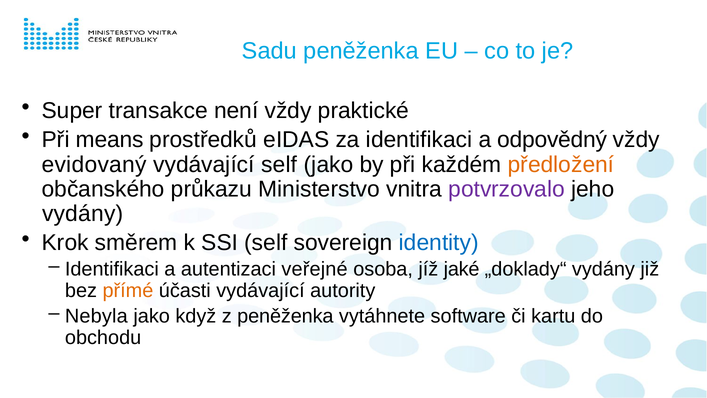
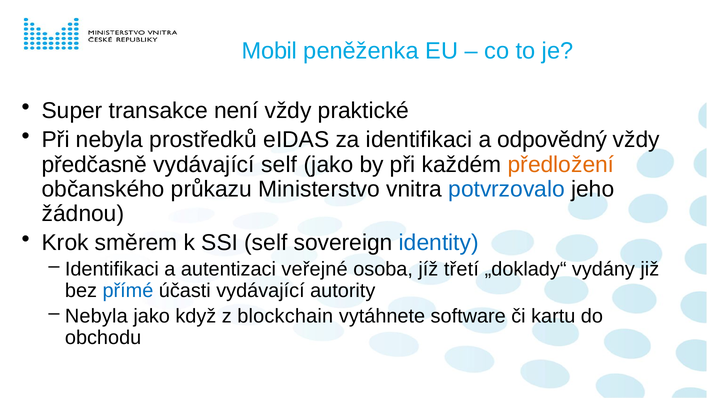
Sadu: Sadu -> Mobil (269, 51)
Při means: means -> nebyla (110, 140)
evidovaný: evidovaný -> předčasně (94, 164)
potvrzovalo colour: purple -> blue (507, 189)
vydány: vydány -> žádnou (83, 214)
jaké: jaké -> třetí (461, 269)
přímé colour: orange -> blue (128, 291)
z peněženka: peněženka -> blockchain (285, 316)
